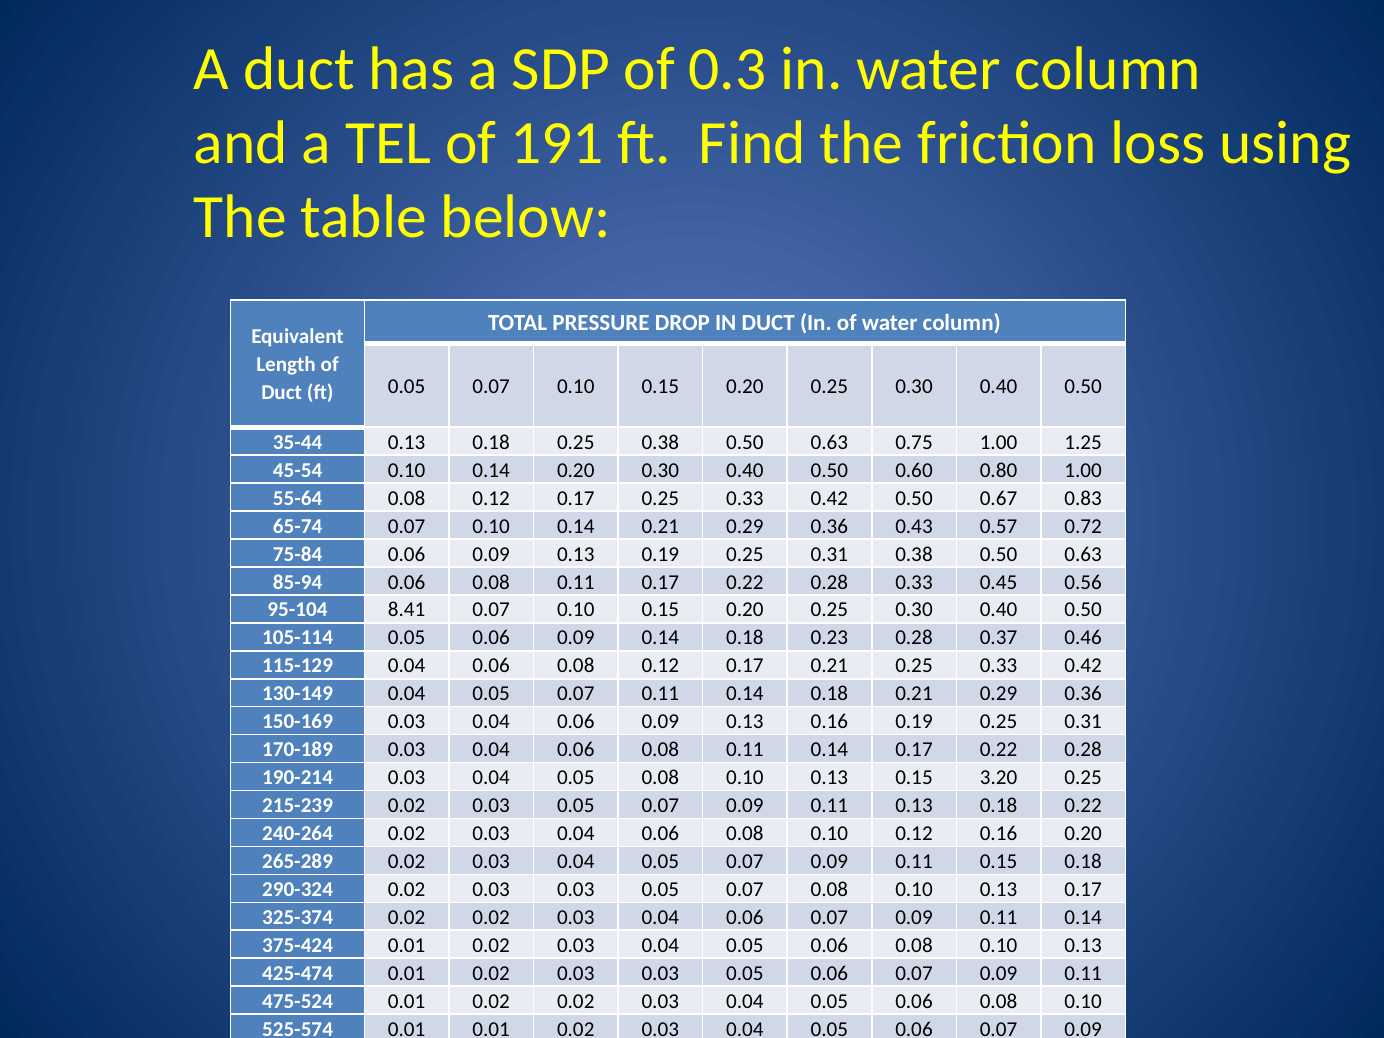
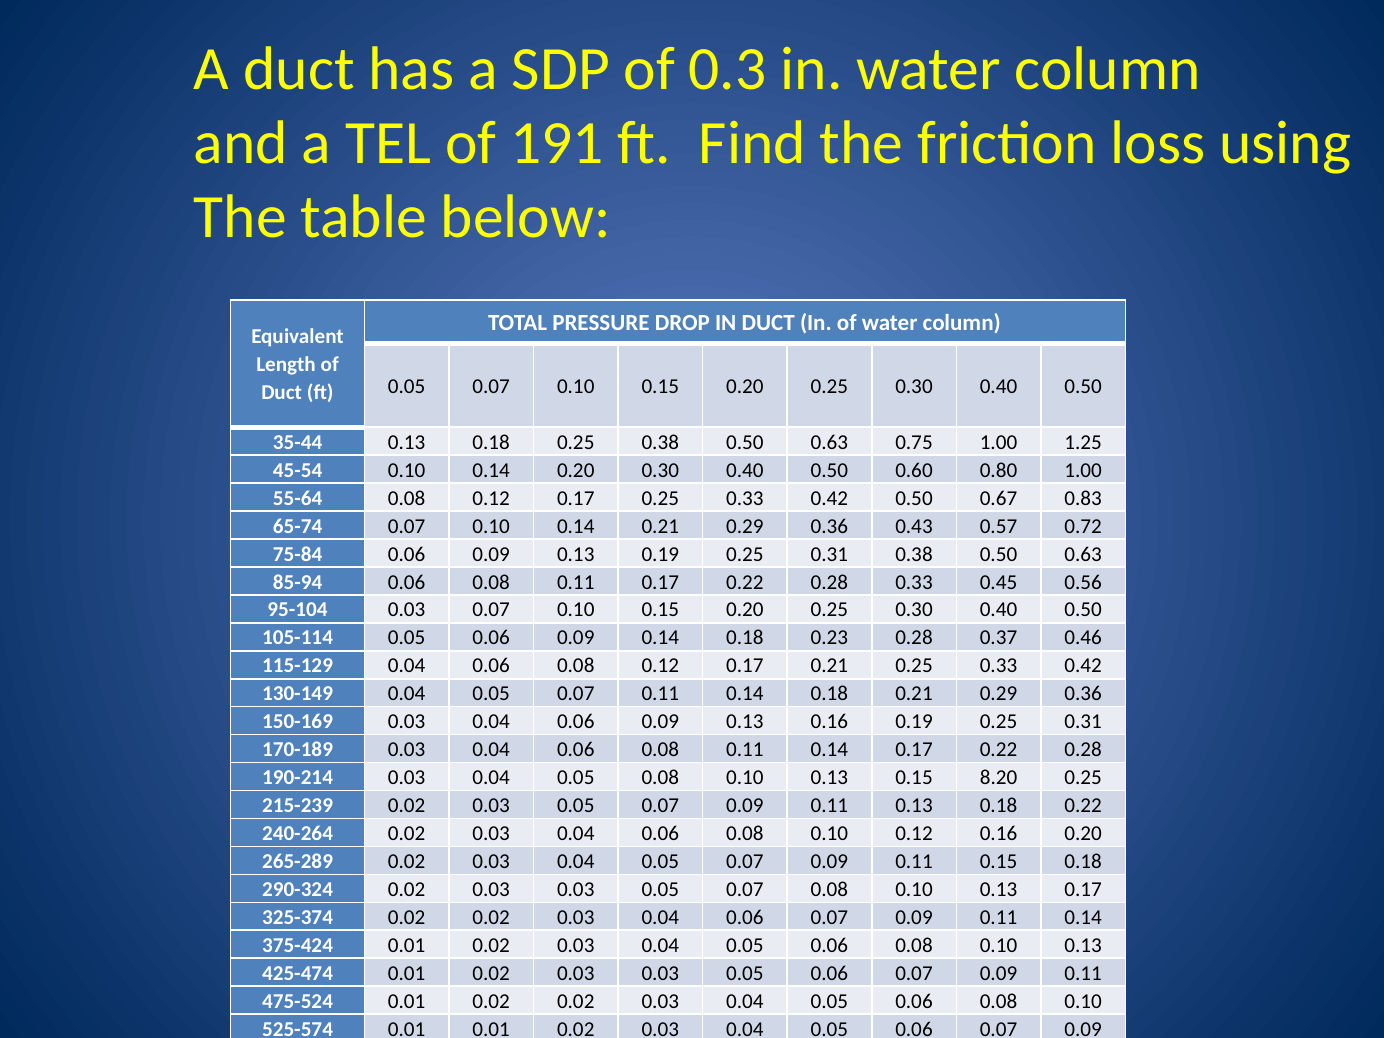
95-104 8.41: 8.41 -> 0.03 (407, 610)
3.20: 3.20 -> 8.20 (999, 778)
